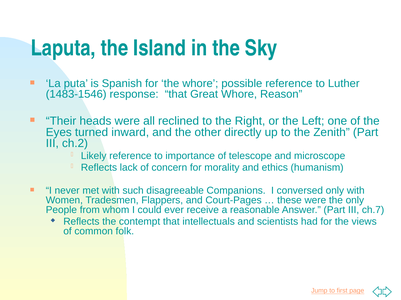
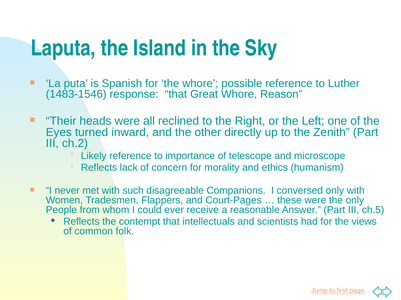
ch.7: ch.7 -> ch.5 (373, 210)
